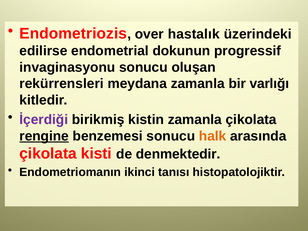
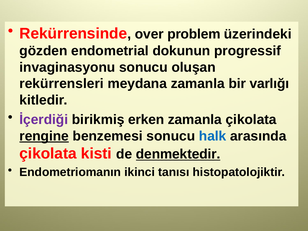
Endometriozis: Endometriozis -> Rekürrensinde (73, 34)
hastalık: hastalık -> problem (194, 34)
edilirse: edilirse -> gözden (43, 51)
kistin: kistin -> erken (146, 120)
halk colour: orange -> blue (213, 136)
denmektedir underline: none -> present (178, 154)
